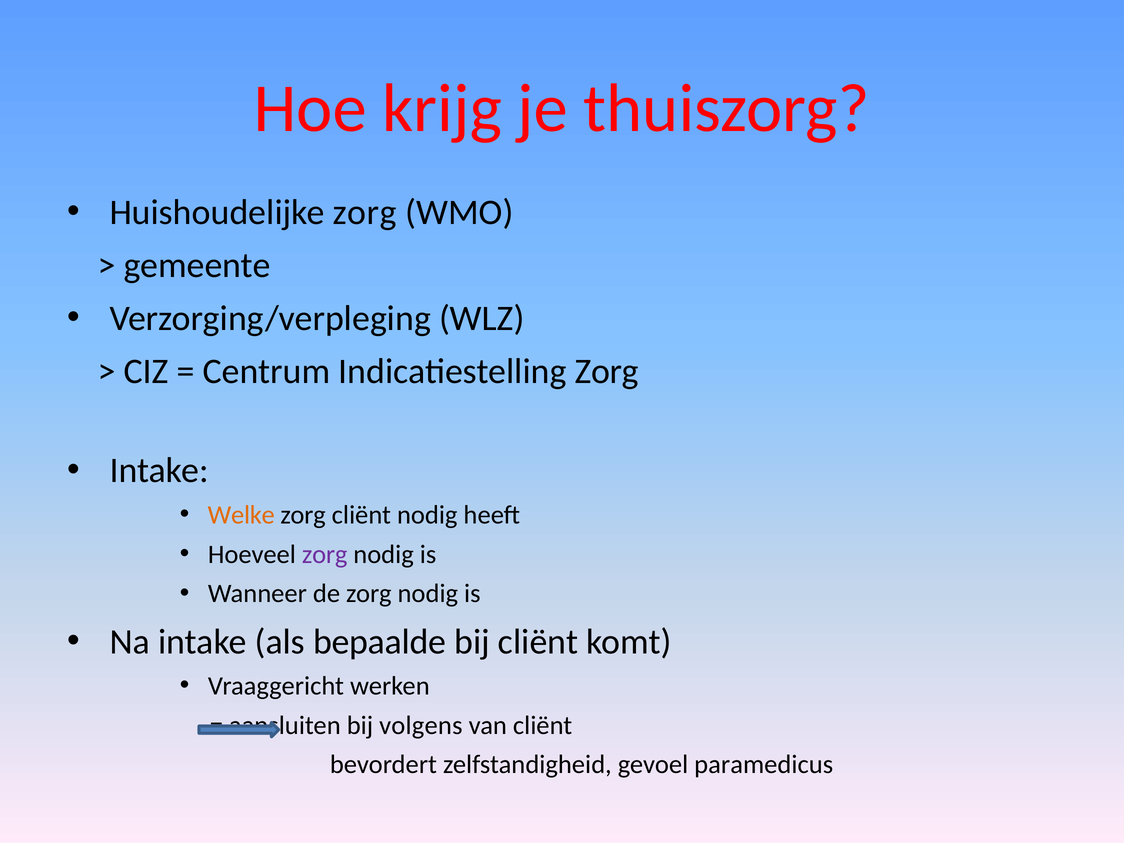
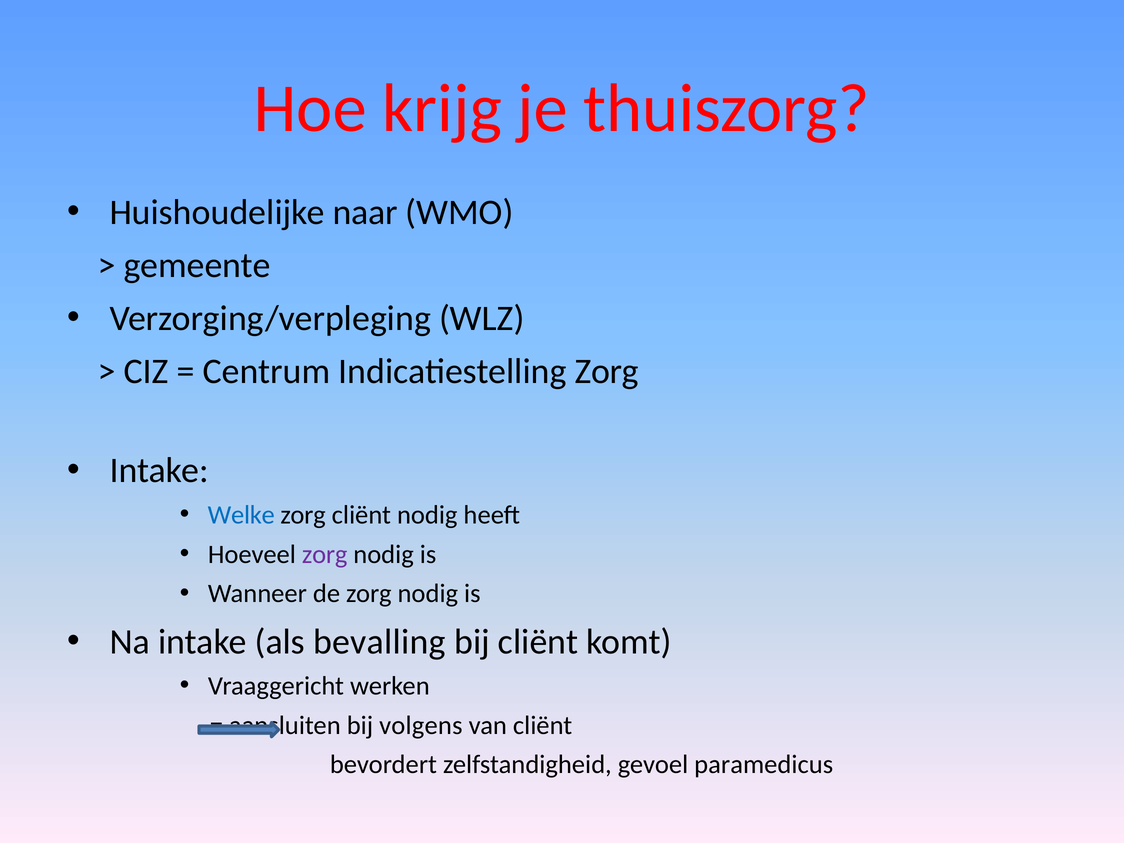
Huishoudelijke zorg: zorg -> naar (365, 212)
Welke colour: orange -> blue (241, 515)
bepaalde: bepaalde -> bevalling (380, 642)
